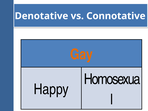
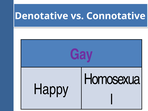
Gay colour: orange -> purple (81, 54)
